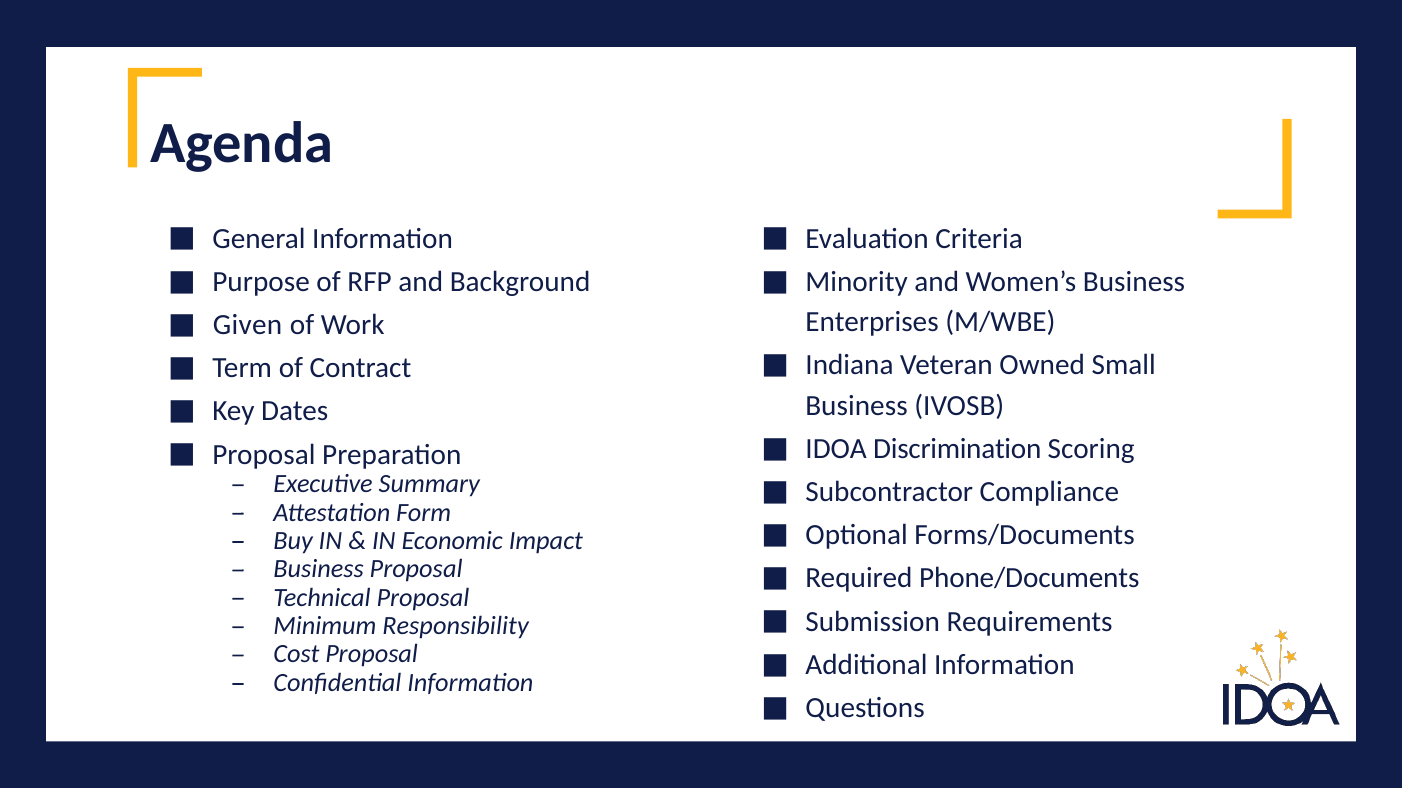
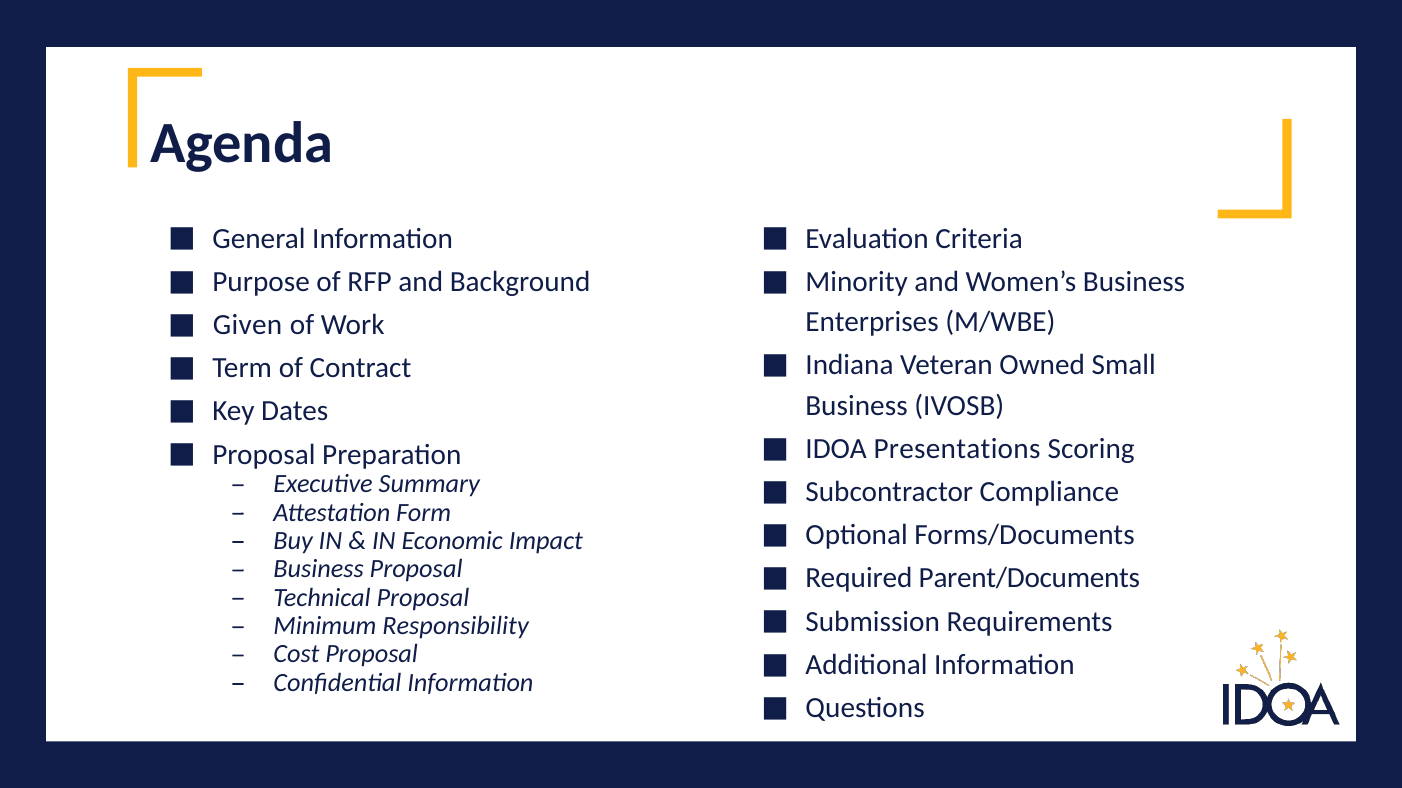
Discrimination: Discrimination -> Presentations (957, 449)
Phone/Documents: Phone/Documents -> Parent/Documents (1029, 579)
